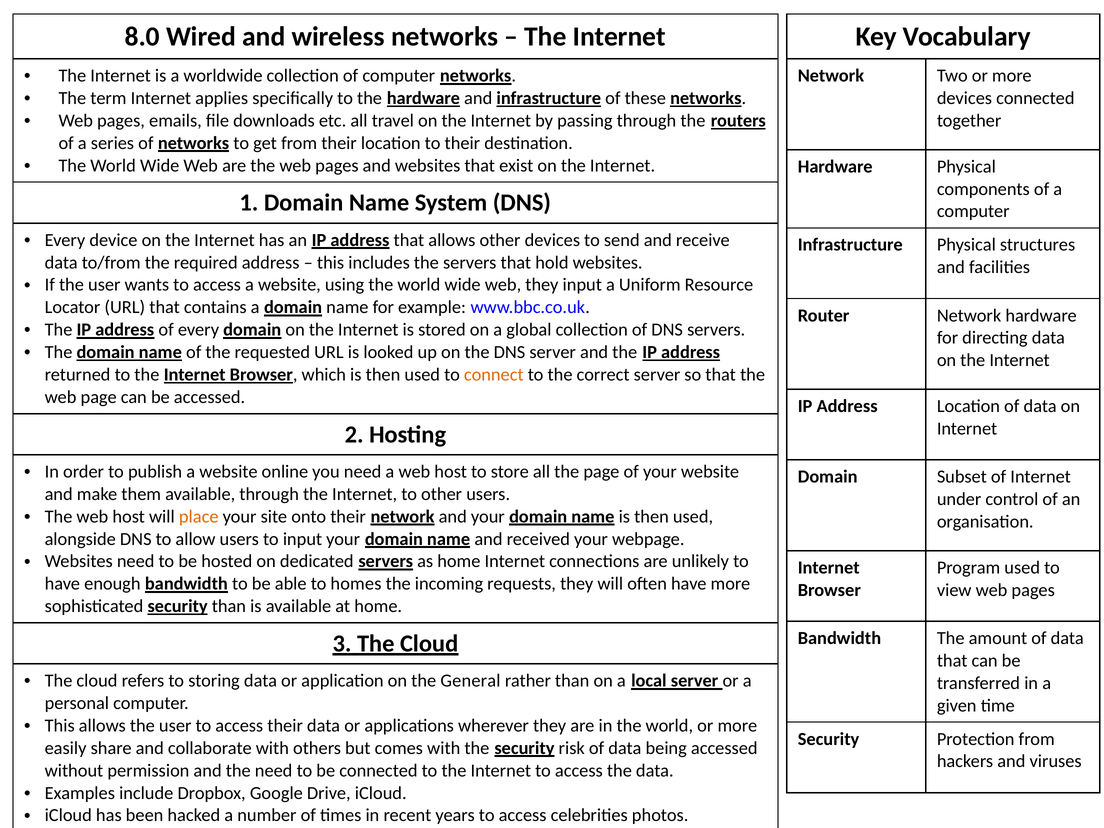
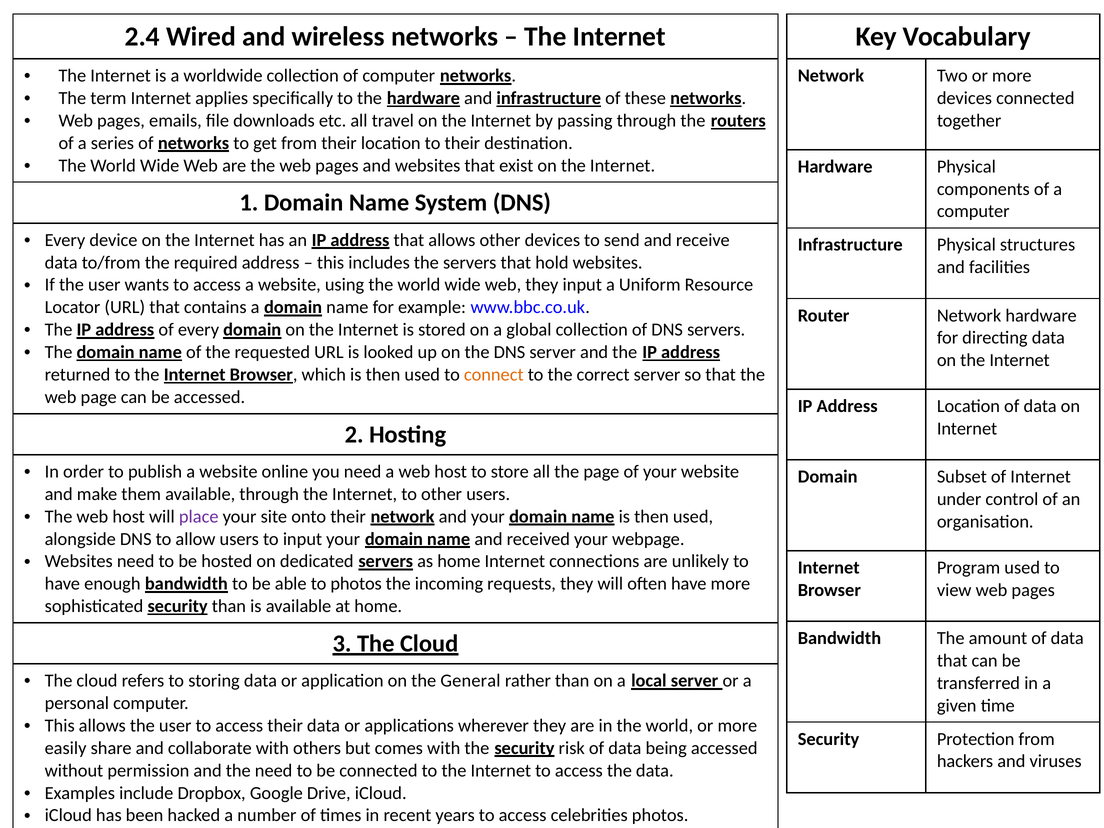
8.0: 8.0 -> 2.4 (142, 37)
place colour: orange -> purple (199, 517)
to homes: homes -> photos (356, 584)
